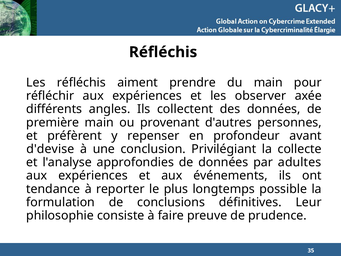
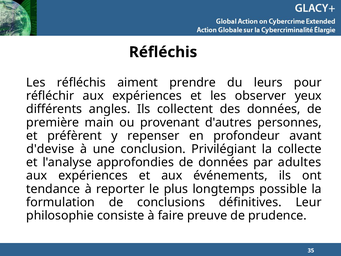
du main: main -> leurs (268, 82)
axée: axée -> yeux (308, 96)
